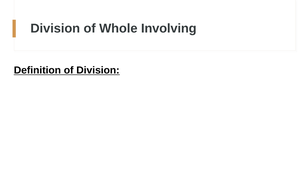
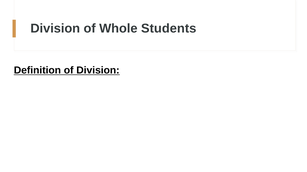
Involving: Involving -> Students (169, 29)
